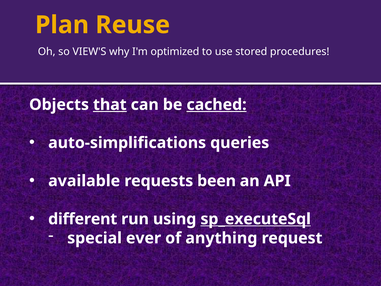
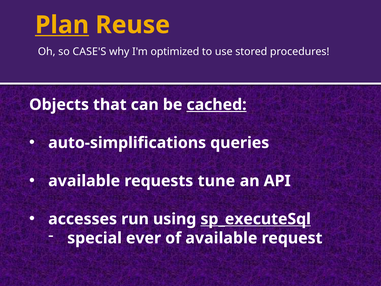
Plan underline: none -> present (62, 25)
VIEW'S: VIEW'S -> CASE'S (89, 52)
that underline: present -> none (110, 105)
been: been -> tune (216, 181)
different: different -> accesses (83, 219)
of anything: anything -> available (221, 238)
